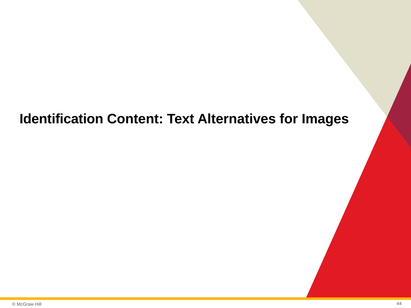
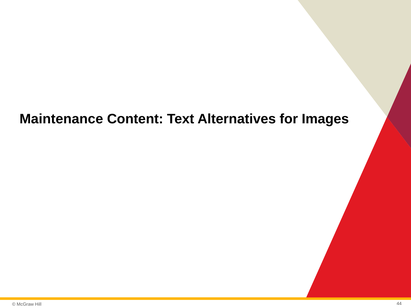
Identification: Identification -> Maintenance (61, 119)
